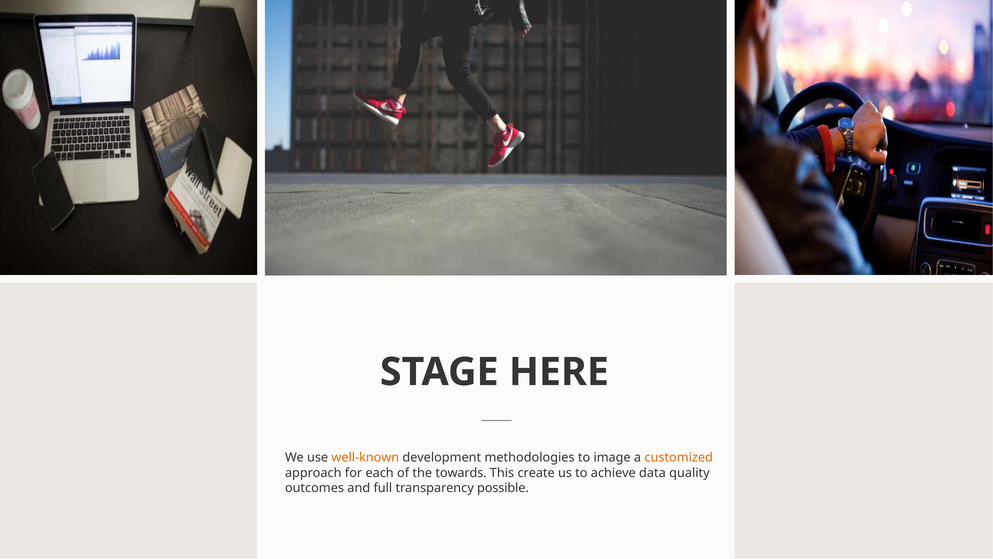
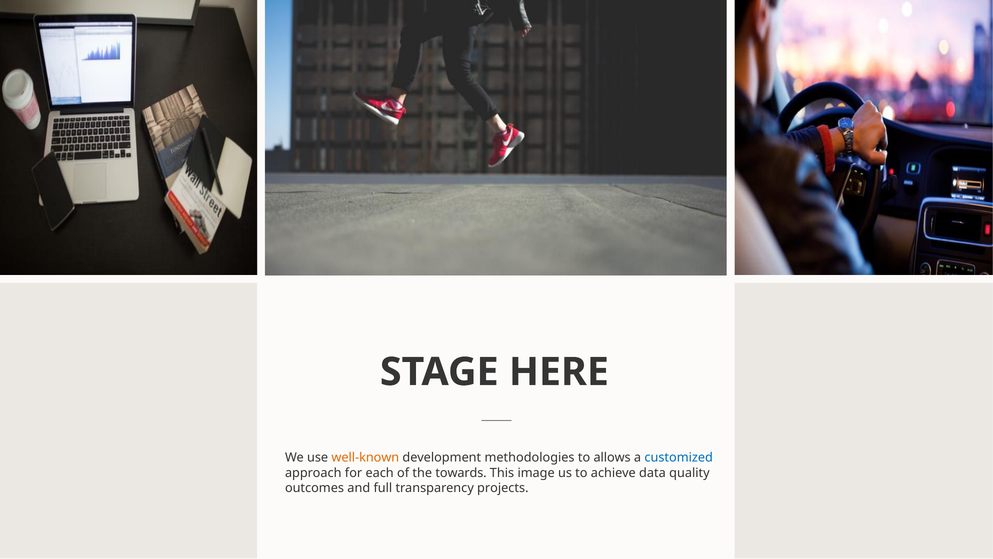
image: image -> allows (612, 457)
customized colour: orange -> blue (679, 457)
create: create -> image (536, 472)
possible: possible -> projects (503, 488)
